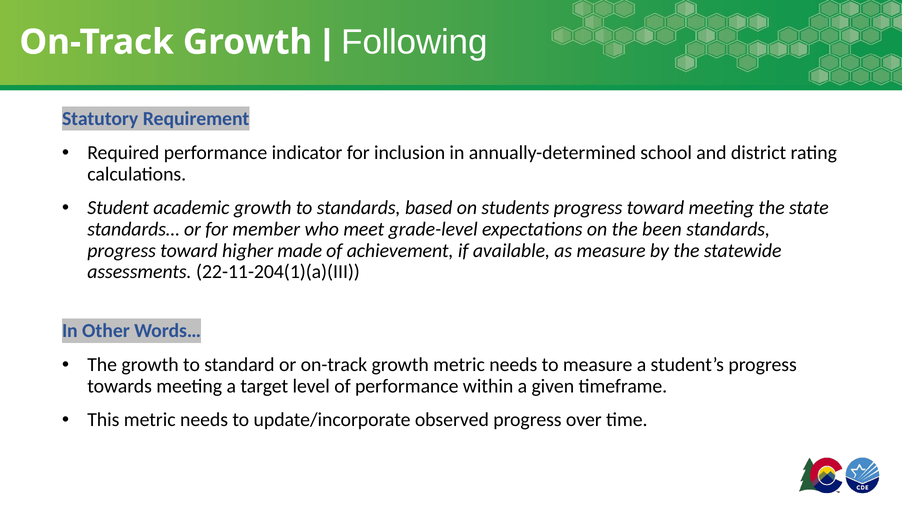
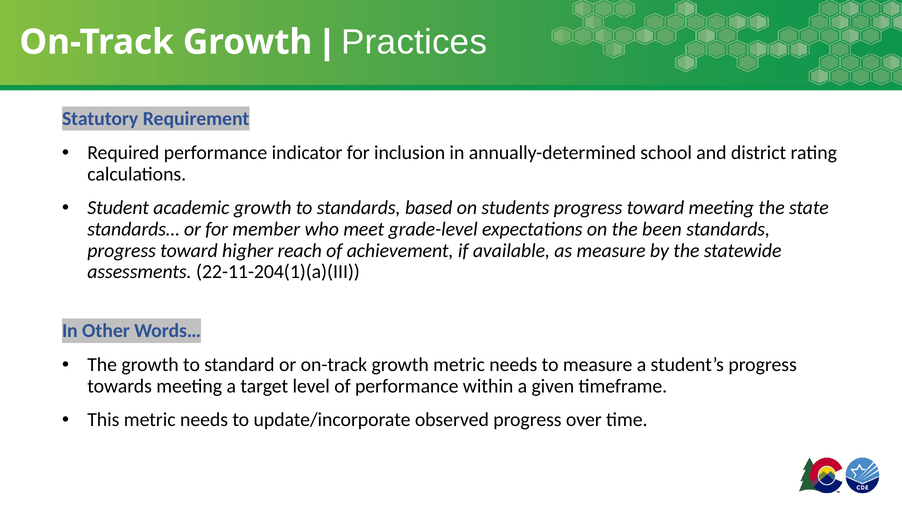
Following: Following -> Practices (414, 42)
made: made -> reach (300, 250)
